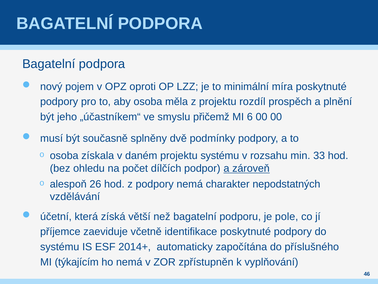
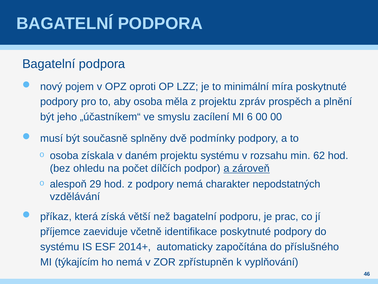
rozdíl: rozdíl -> zpráv (252, 102)
přičemž: přičemž -> zacílení (211, 117)
33: 33 -> 62 (319, 155)
26: 26 -> 29 (95, 184)
účetní: účetní -> příkaz (56, 216)
pole: pole -> prac (287, 216)
